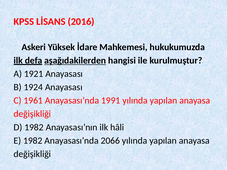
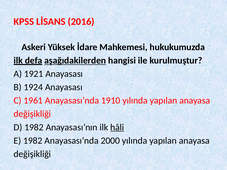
1991: 1991 -> 1910 (111, 101)
hâli underline: none -> present (117, 127)
2066: 2066 -> 2000 (110, 141)
